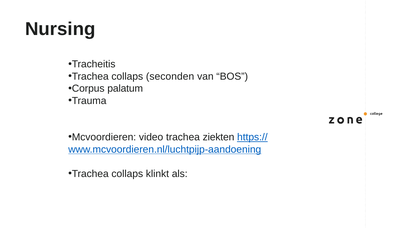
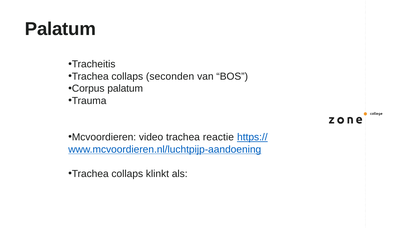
Nursing: Nursing -> Palatum (60, 29)
ziekten: ziekten -> reactie (218, 137)
